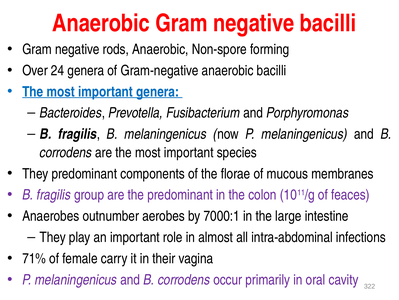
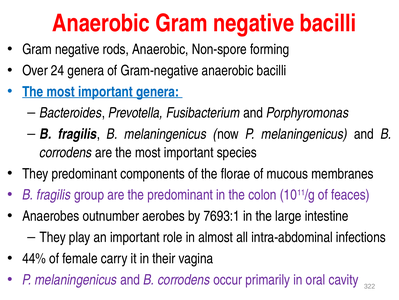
7000:1: 7000:1 -> 7693:1 (222, 216)
71%: 71% -> 44% (34, 258)
